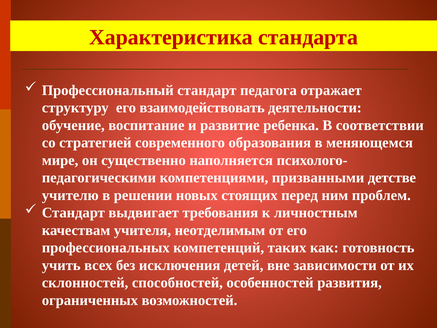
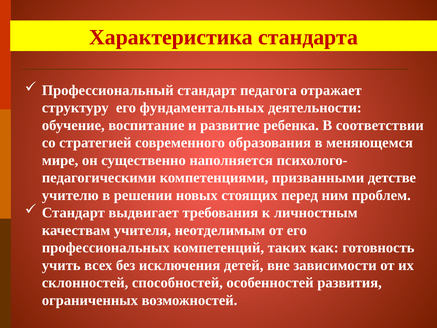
взаимодействовать: взаимодействовать -> фундаментальных (202, 108)
